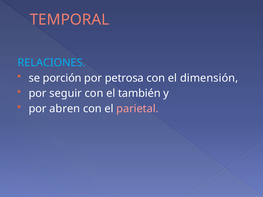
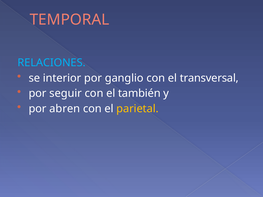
porción: porción -> interior (62, 78)
petrosa: petrosa -> ganglio (124, 78)
dimensión: dimensión -> transversal (209, 78)
parietal colour: pink -> yellow (138, 109)
